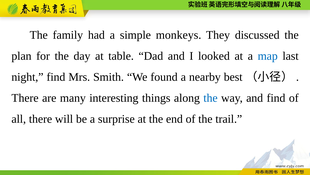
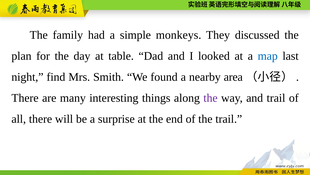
best: best -> area (233, 77)
the colour: blue -> purple (210, 98)
and find: find -> trail (276, 98)
